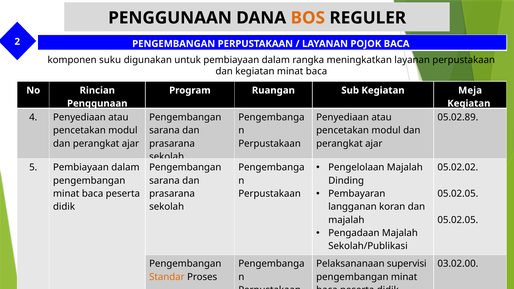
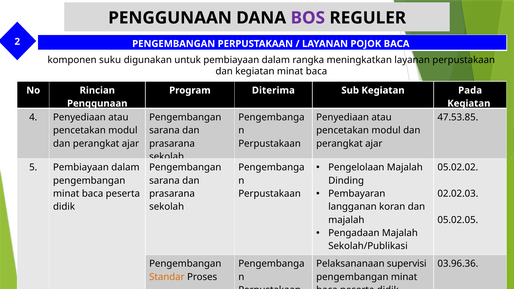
BOS colour: orange -> purple (308, 18)
Ruangan: Ruangan -> Diterima (273, 90)
Meja: Meja -> Pada (470, 90)
05.02.89: 05.02.89 -> 47.53.85 (458, 117)
05.02.05: 05.02.05 -> 02.02.03 (458, 194)
03.02.00: 03.02.00 -> 03.96.36 (458, 264)
